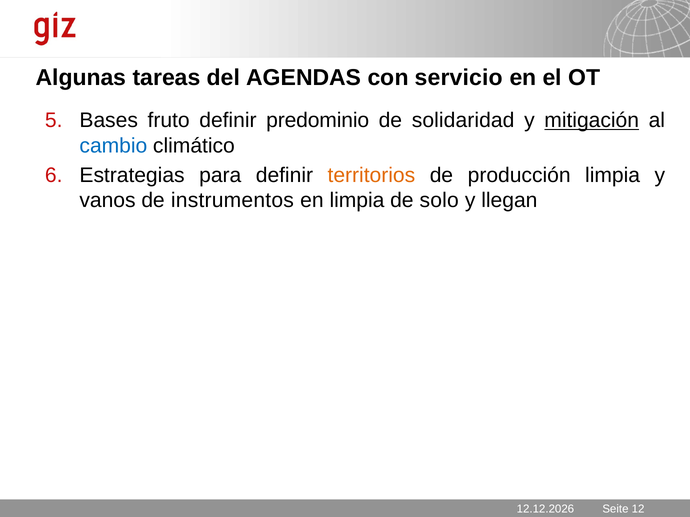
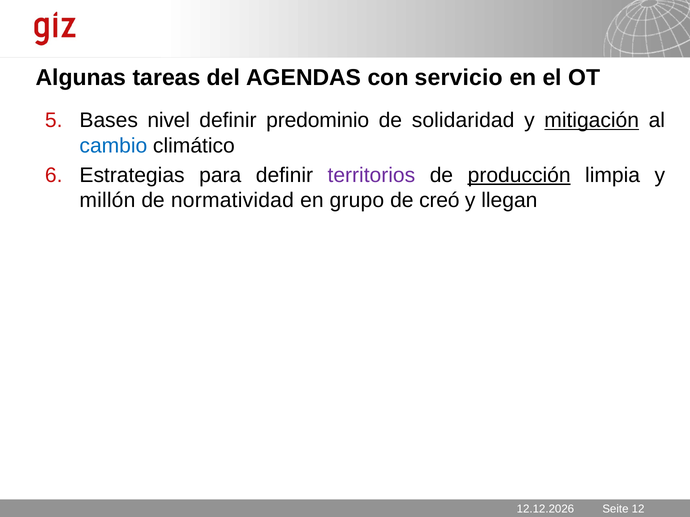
fruto: fruto -> nivel (169, 120)
territorios colour: orange -> purple (371, 175)
producción underline: none -> present (519, 175)
vanos: vanos -> millón (107, 201)
instrumentos: instrumentos -> normatividad (232, 201)
en limpia: limpia -> grupo (357, 201)
solo: solo -> creó (439, 201)
